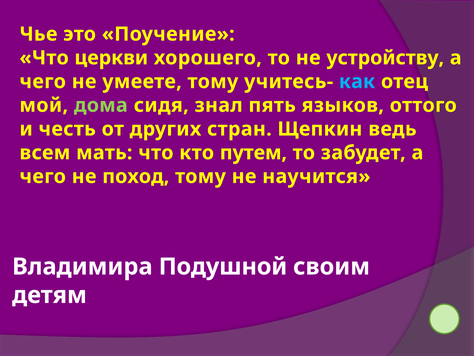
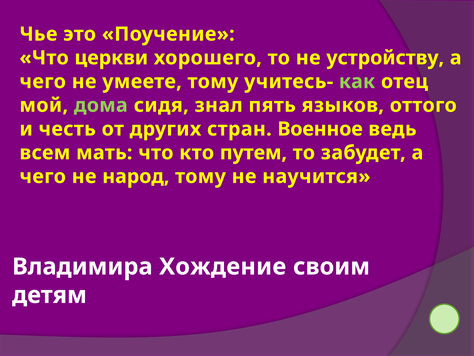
как colour: light blue -> light green (357, 81)
Щепкин: Щепкин -> Военное (320, 129)
поход: поход -> народ (136, 176)
Подушной: Подушной -> Хождение (223, 266)
